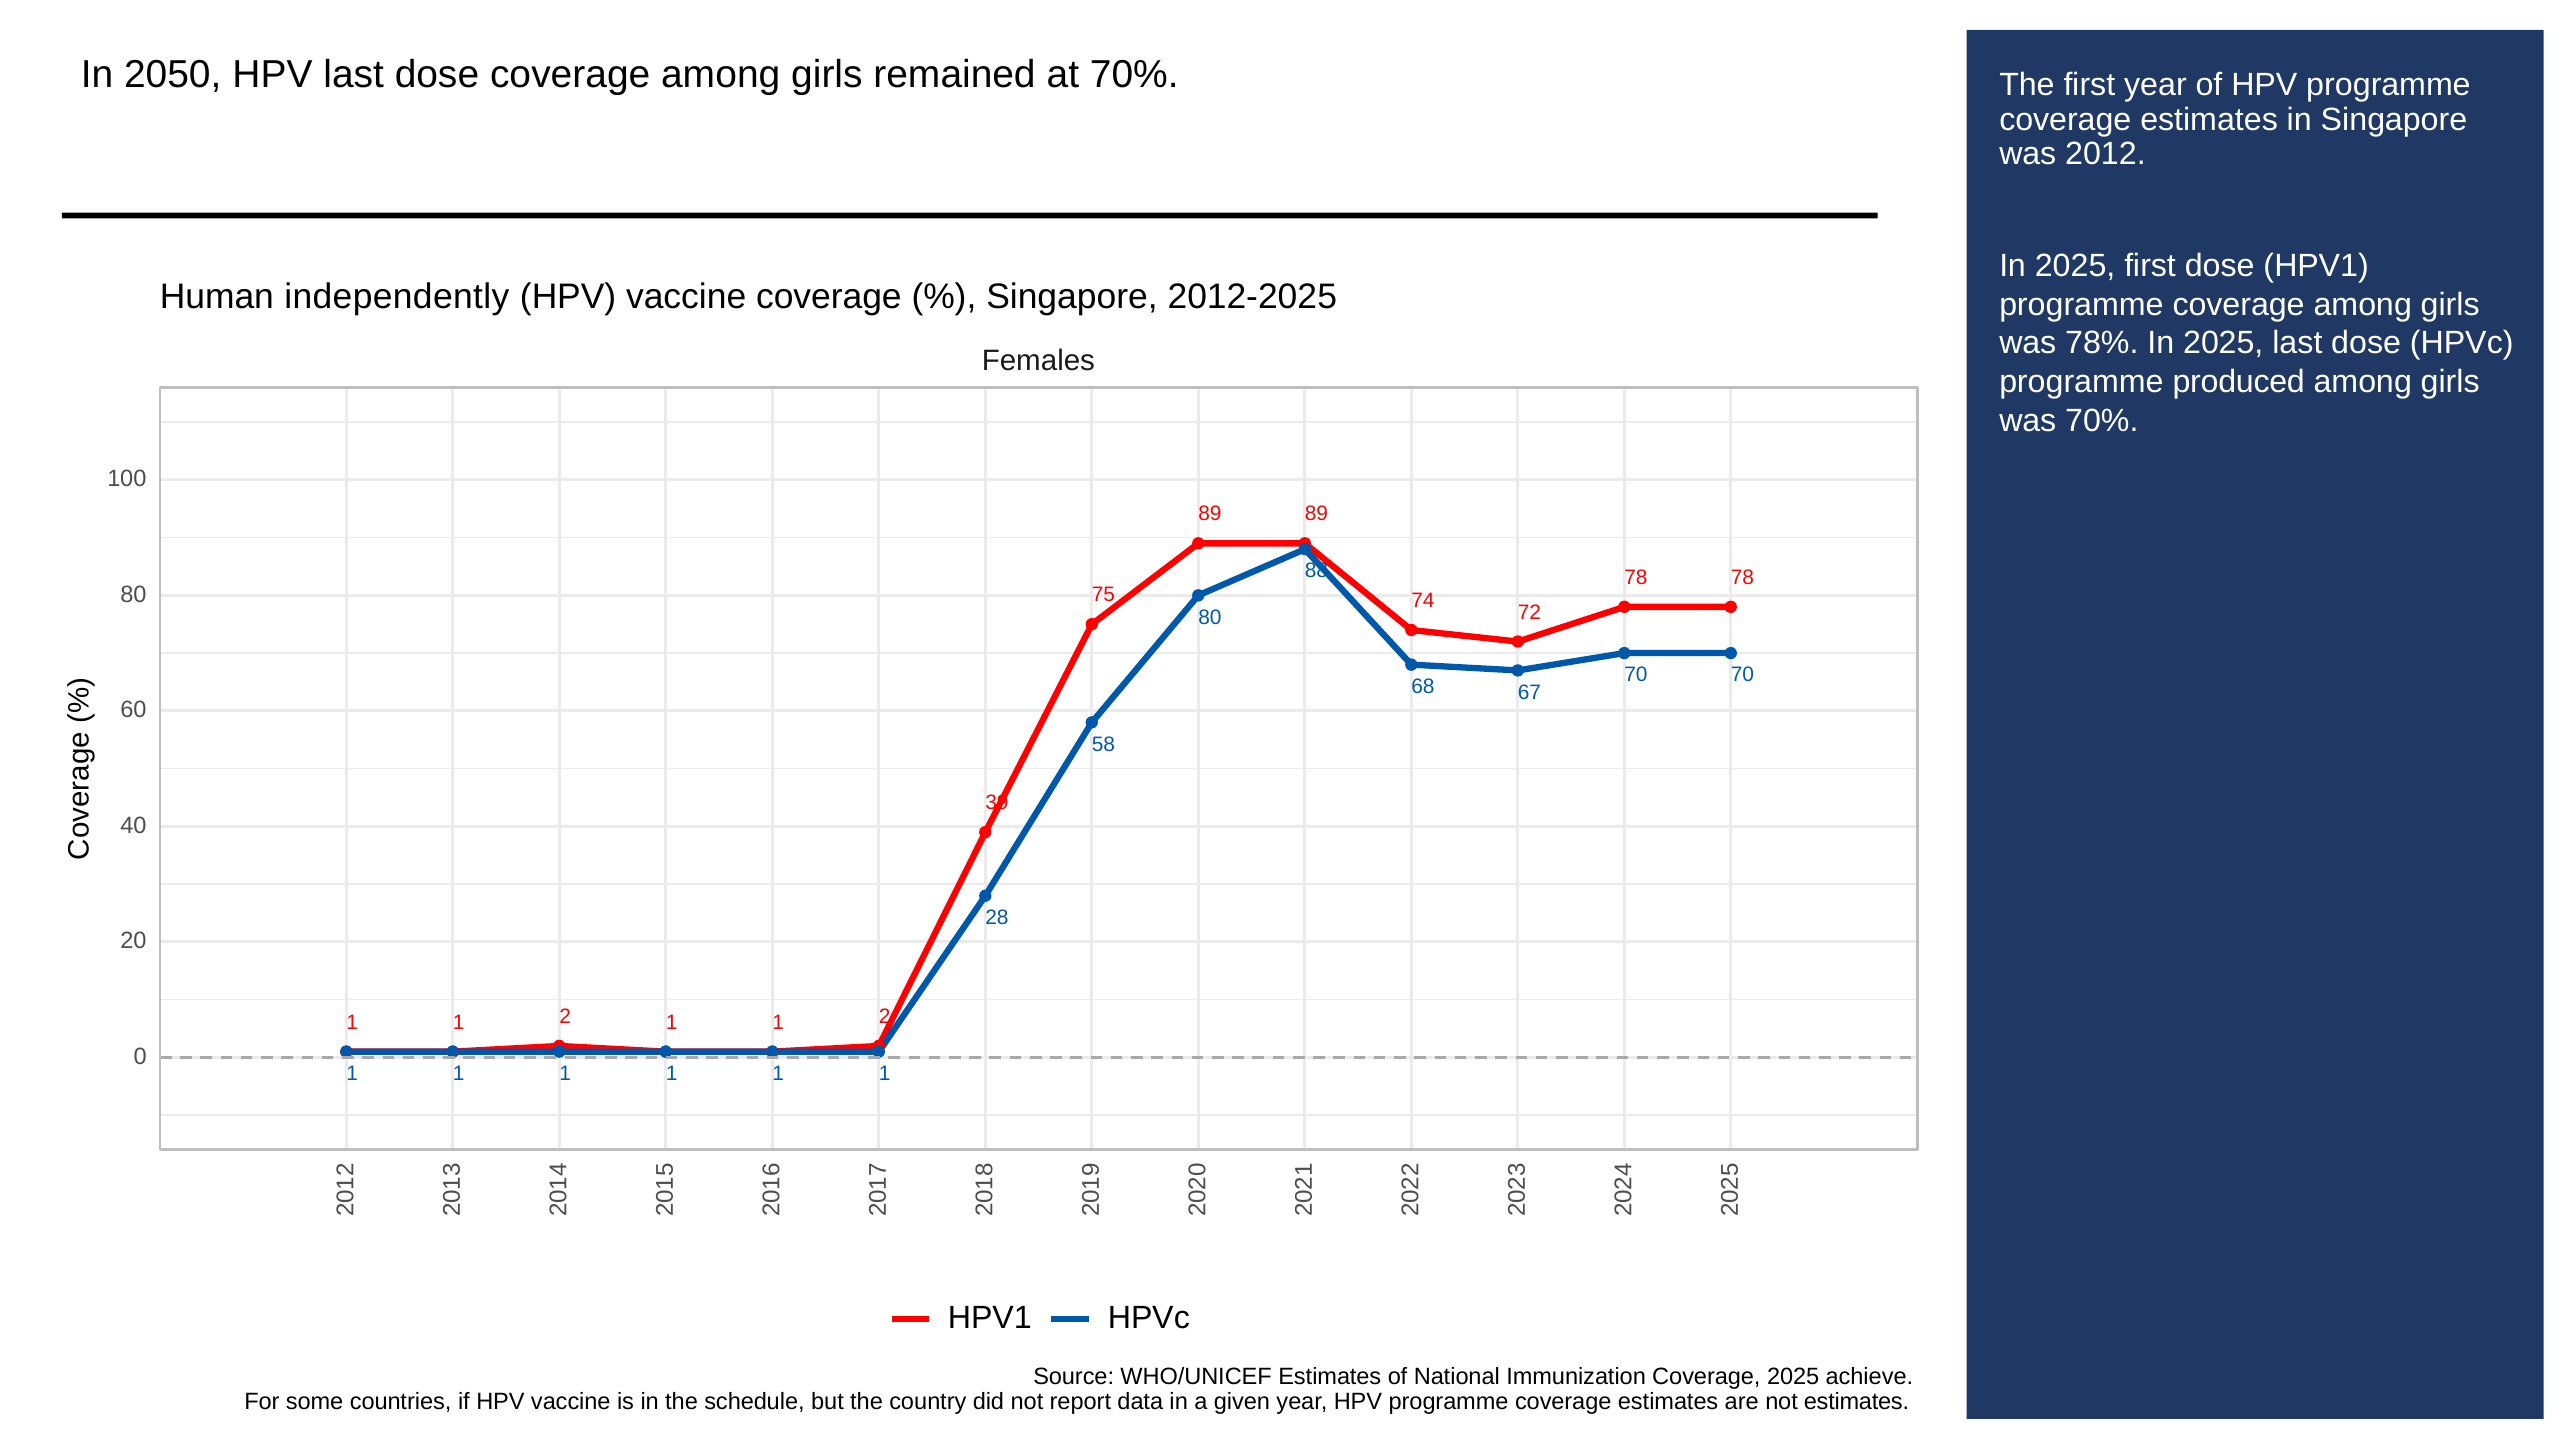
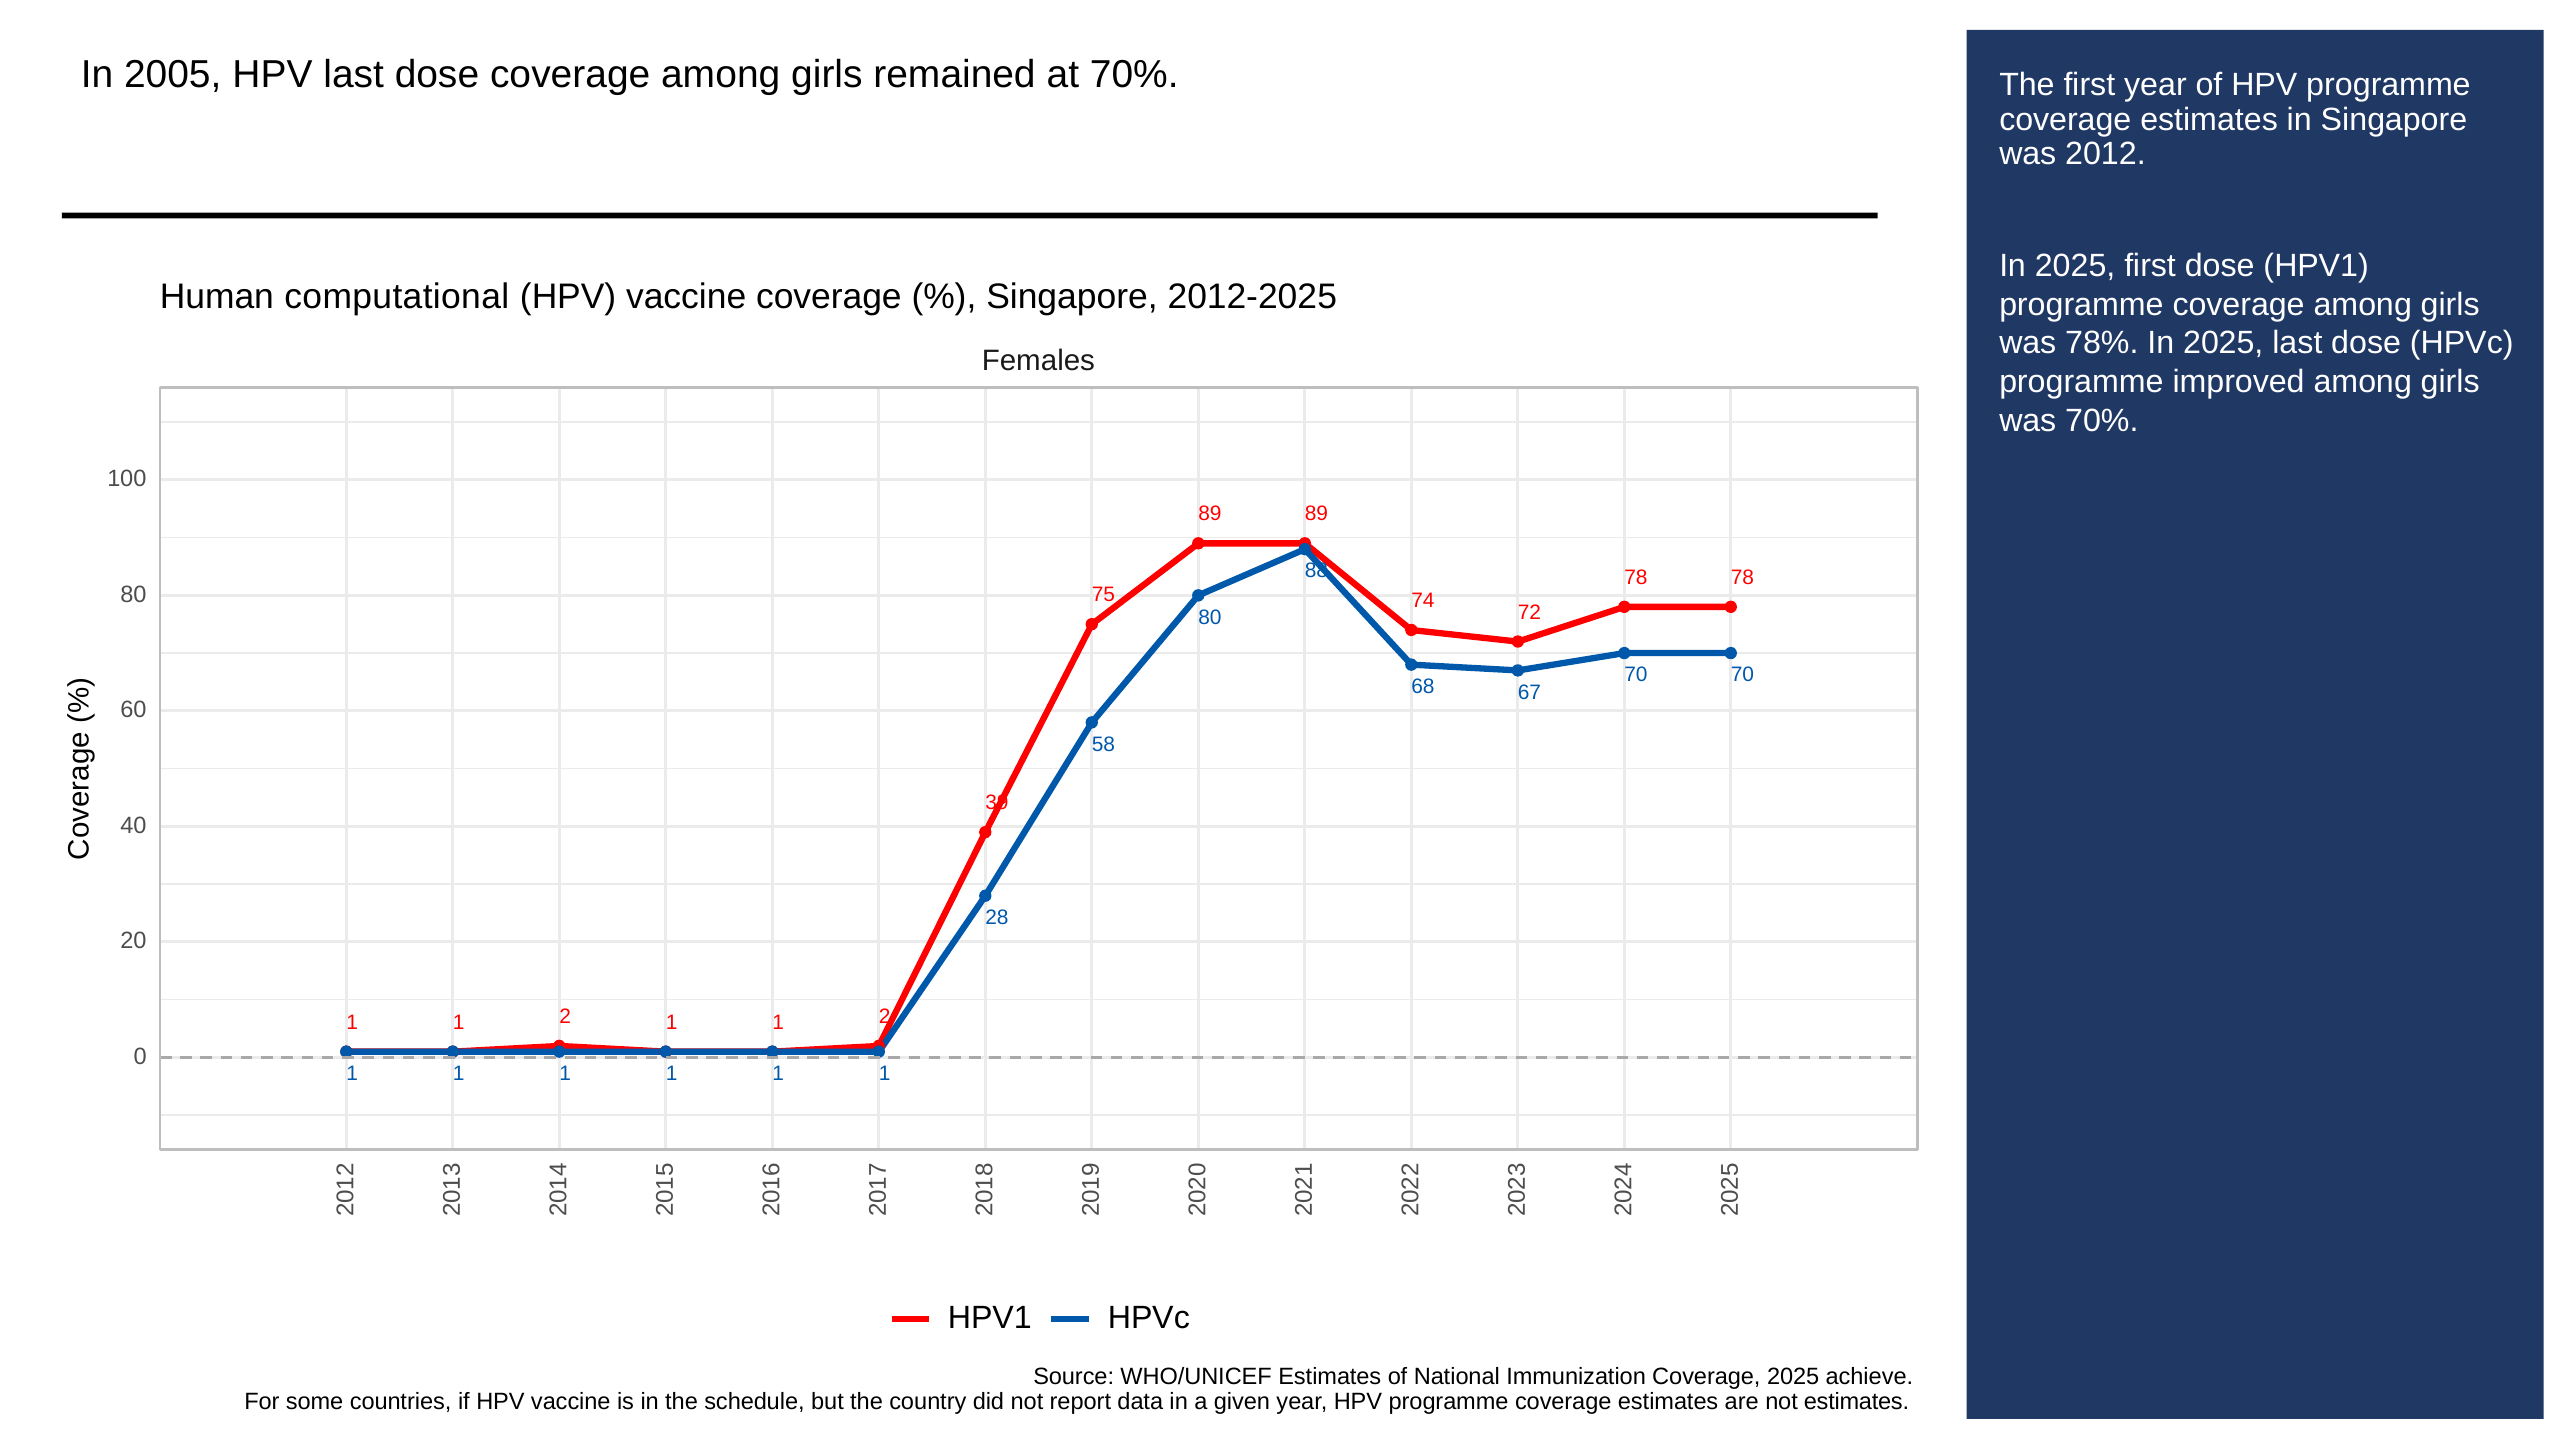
2050: 2050 -> 2005 (173, 74)
independently: independently -> computational (397, 297)
produced: produced -> improved (2239, 382)
